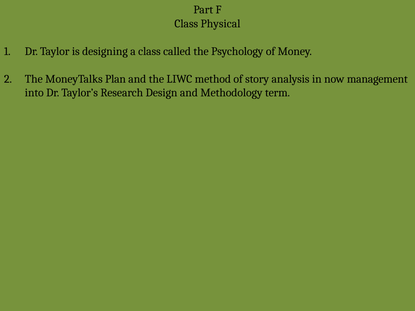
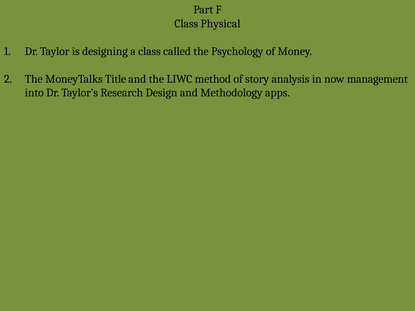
Plan: Plan -> Title (116, 79)
term: term -> apps (277, 93)
